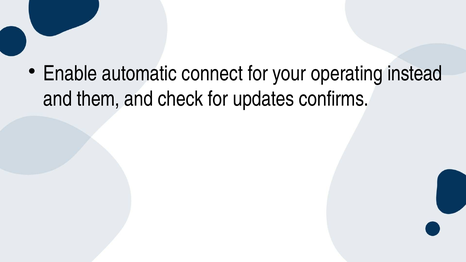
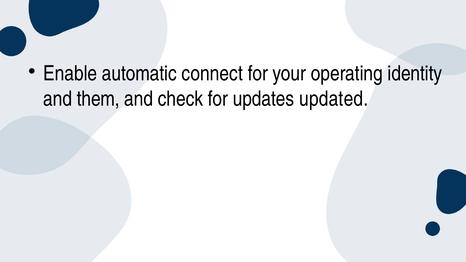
instead: instead -> identity (415, 74)
confirms: confirms -> updated (334, 99)
